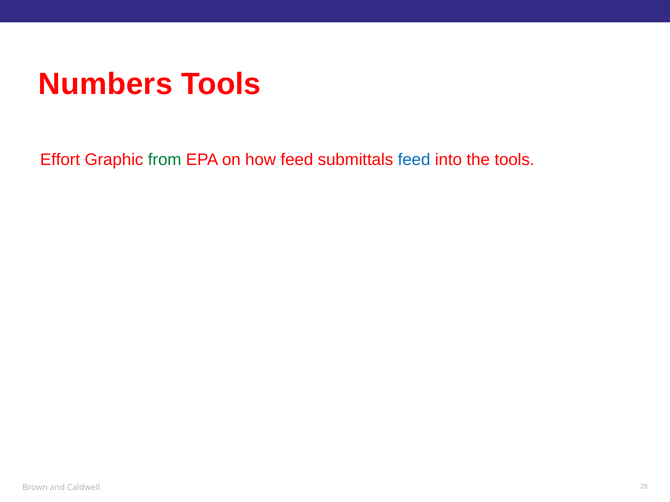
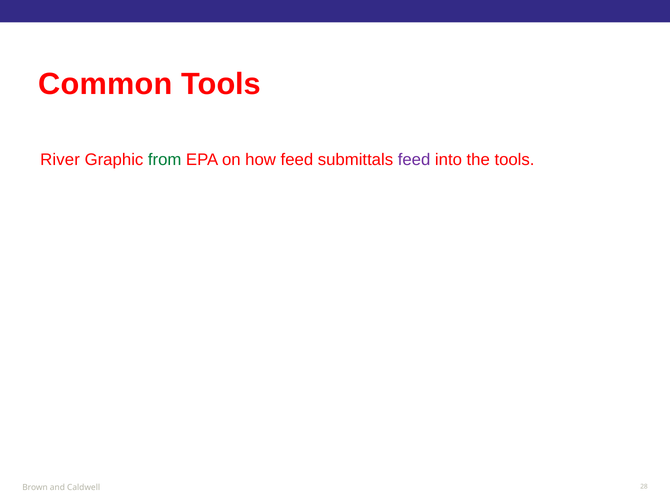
Numbers: Numbers -> Common (106, 84)
Effort: Effort -> River (60, 160)
feed colour: blue -> purple (414, 160)
